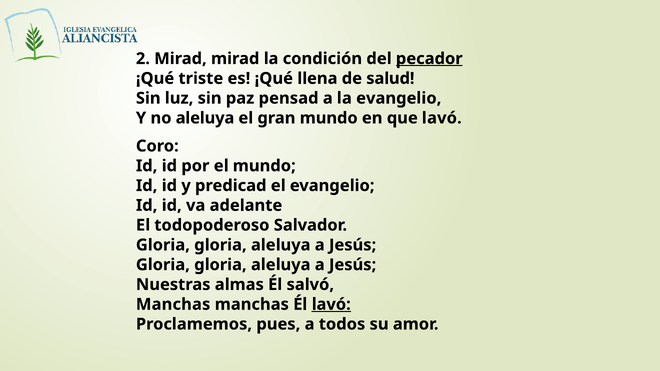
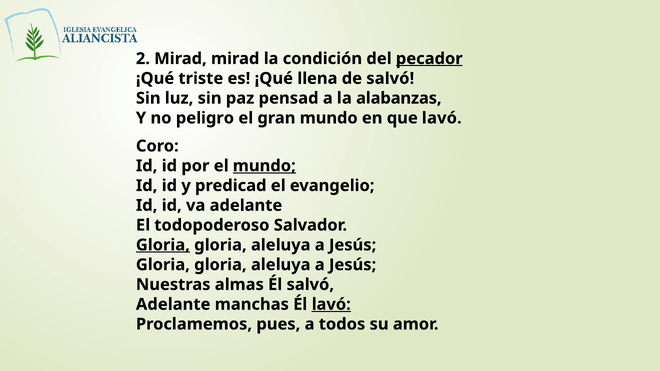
de salud: salud -> salvó (390, 78)
la evangelio: evangelio -> alabanzas (399, 98)
no aleluya: aleluya -> peligro (205, 118)
mundo underline: none -> present (264, 166)
Gloria underline: none -> present (163, 245)
Manchas: Manchas -> Adelante (173, 305)
